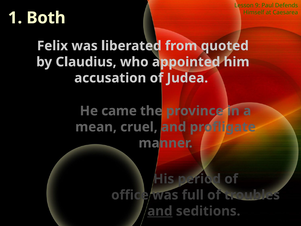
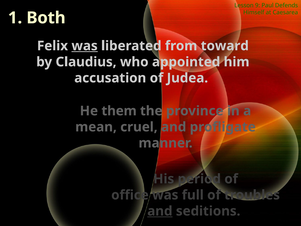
was underline: none -> present (85, 46)
quoted: quoted -> toward (225, 46)
came: came -> them (119, 111)
